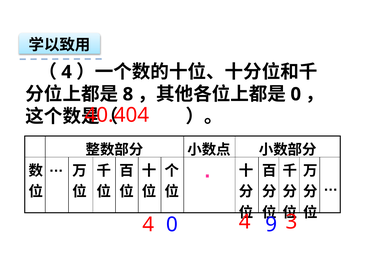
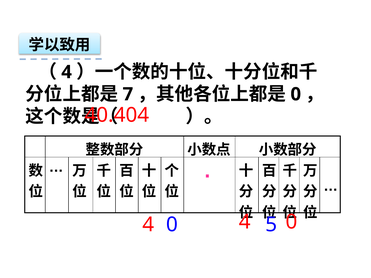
8: 8 -> 7 (128, 94)
9: 9 -> 5 (271, 225)
4 3: 3 -> 0 (292, 222)
